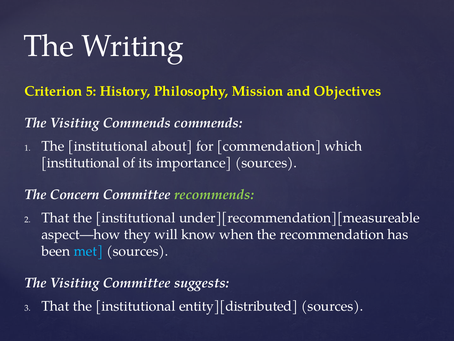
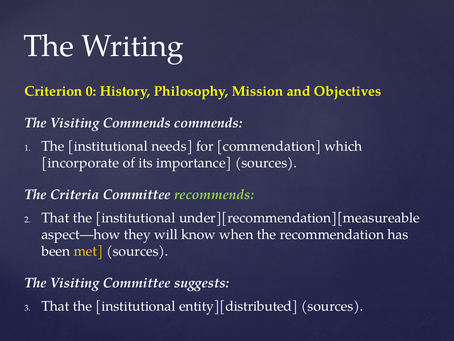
5: 5 -> 0 (91, 91)
about: about -> needs (172, 146)
institutional: institutional -> incorporate (80, 163)
Concern: Concern -> Criteria (75, 194)
met colour: light blue -> yellow (88, 251)
